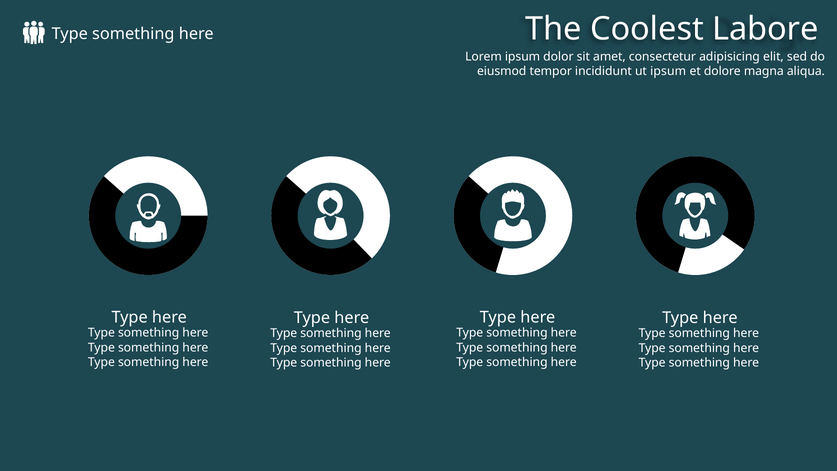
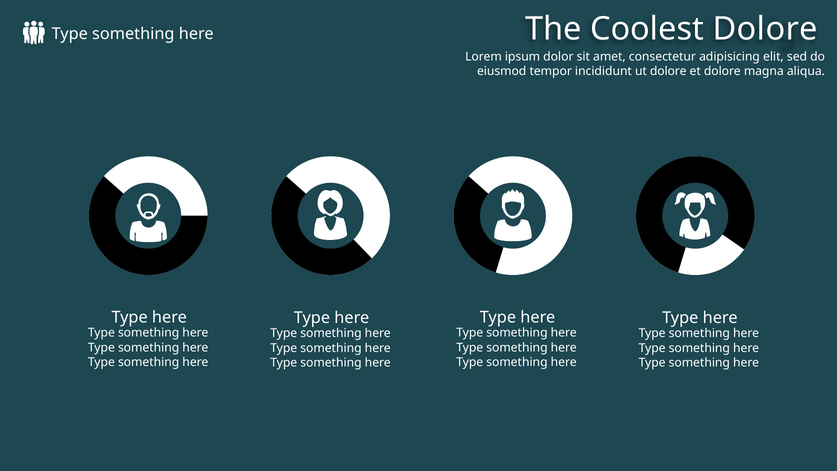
Coolest Labore: Labore -> Dolore (765, 29)
ut ipsum: ipsum -> dolore (668, 71)
